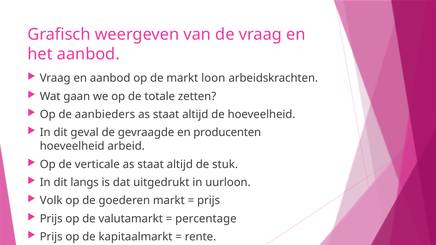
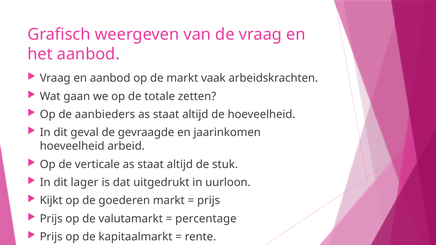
loon: loon -> vaak (213, 78)
producenten: producenten -> jaarinkomen (227, 133)
langs: langs -> lager (84, 183)
Volk: Volk -> Kijkt (51, 201)
